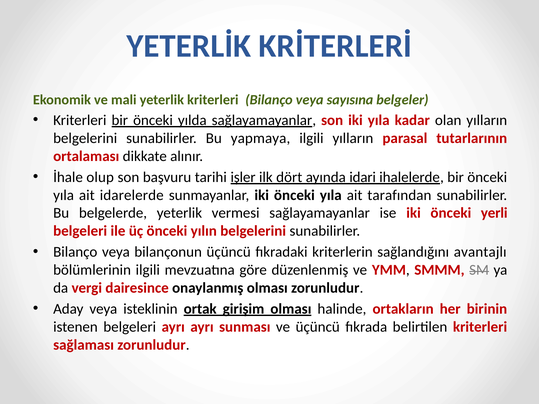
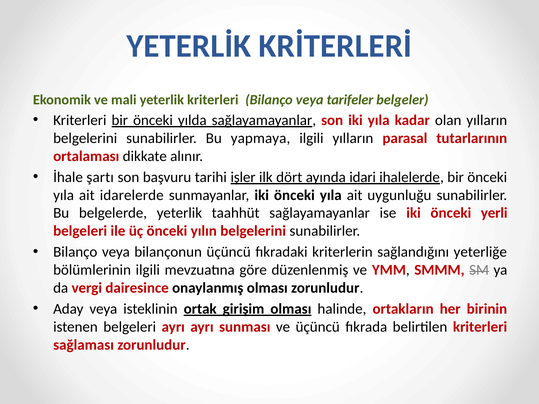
sayısına: sayısına -> tarifeler (350, 100)
olup: olup -> şartı (100, 177)
tarafından: tarafından -> uygunluğu (399, 195)
vermesi: vermesi -> taahhüt (236, 213)
avantajlı: avantajlı -> yeterliğe (480, 252)
